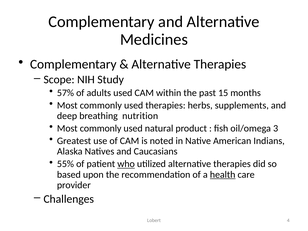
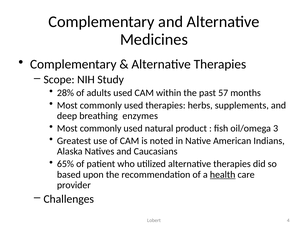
57%: 57% -> 28% (65, 93)
15: 15 -> 57 (223, 93)
nutrition: nutrition -> enzymes (140, 116)
55%: 55% -> 65% (65, 164)
who underline: present -> none (126, 164)
